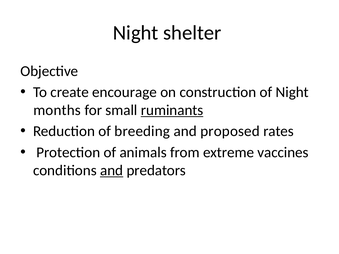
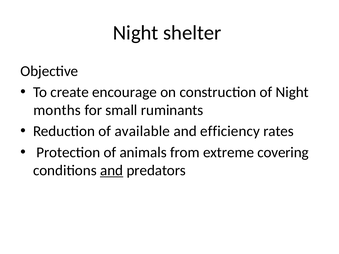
ruminants underline: present -> none (172, 110)
breeding: breeding -> available (142, 131)
proposed: proposed -> efficiency (230, 131)
vaccines: vaccines -> covering (283, 153)
